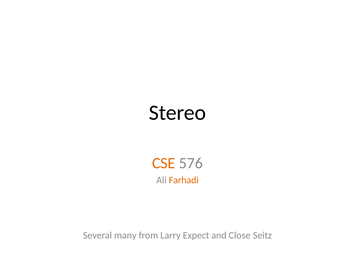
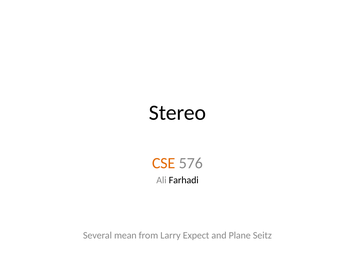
Farhadi colour: orange -> black (184, 180)
many: many -> mean (125, 235)
Close: Close -> Plane (240, 235)
